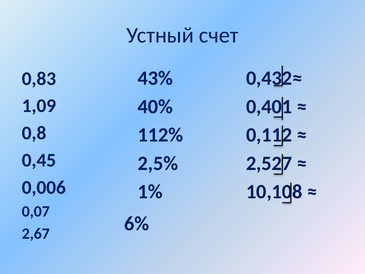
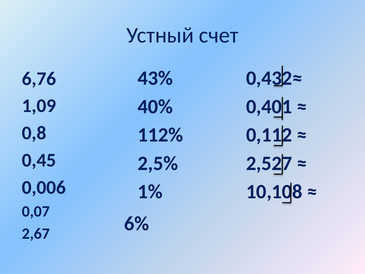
0,83: 0,83 -> 6,76 (39, 79)
